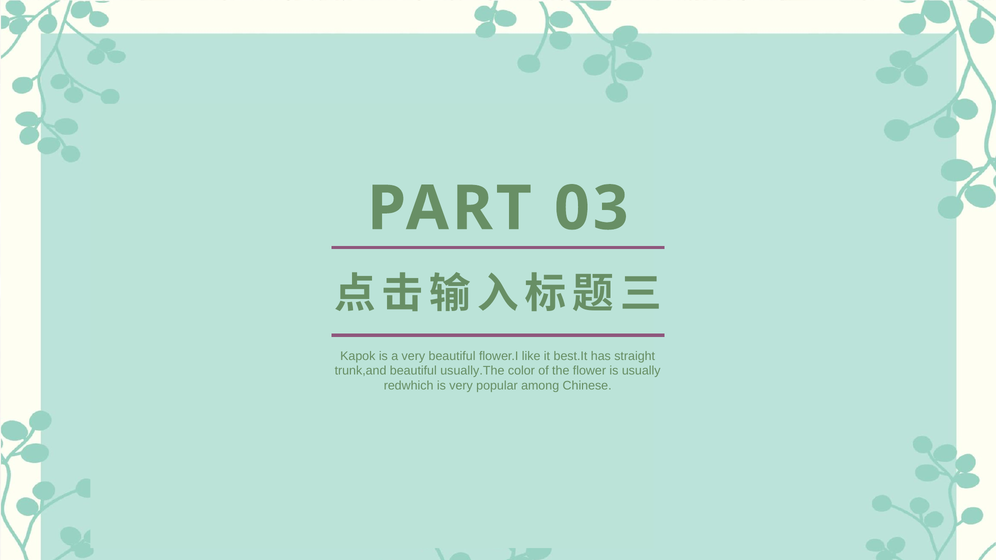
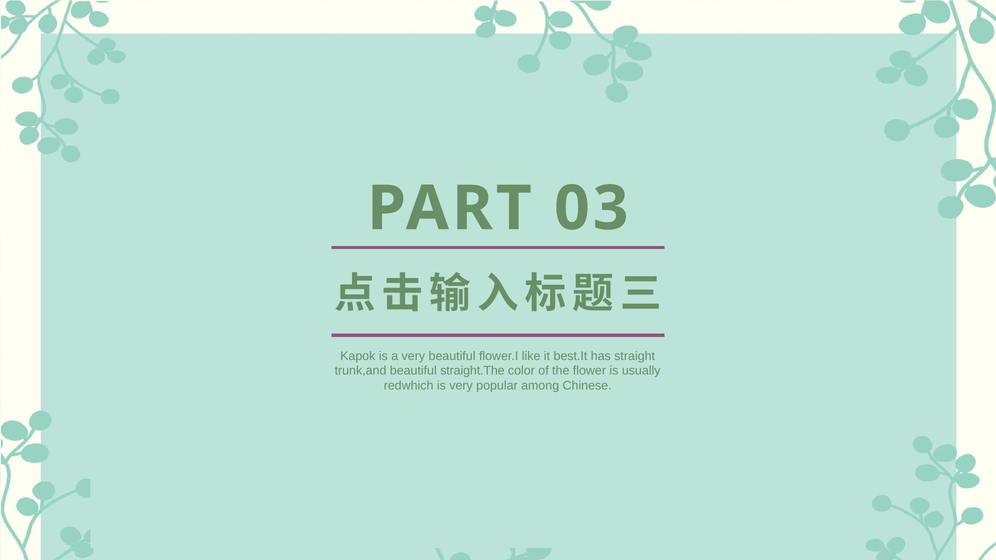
usually.The: usually.The -> straight.The (472, 371)
